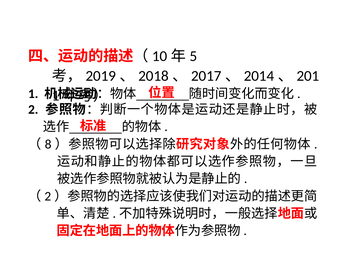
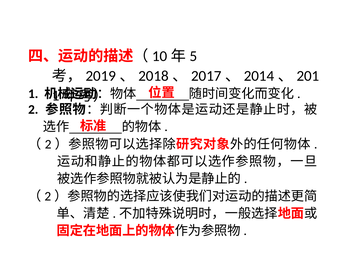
8: 8 -> 2 (48, 145)
